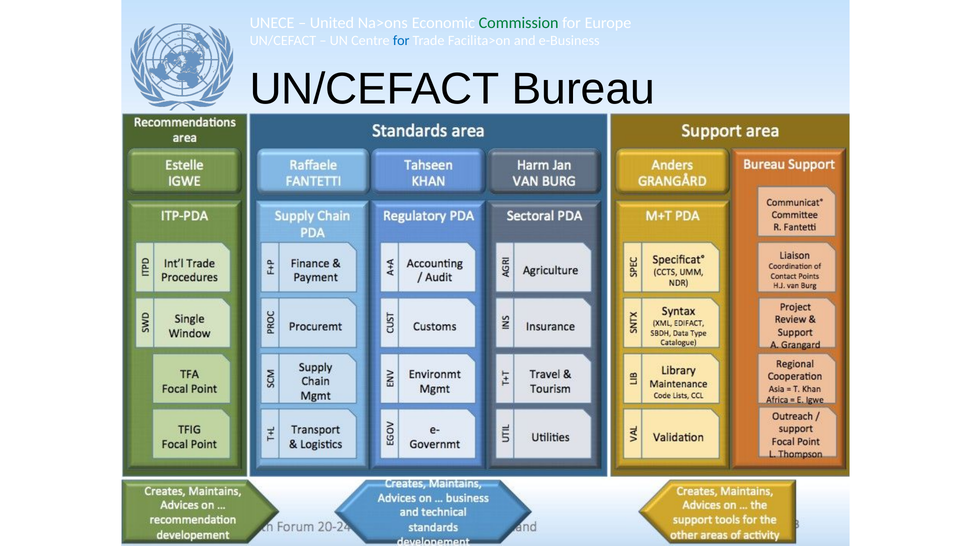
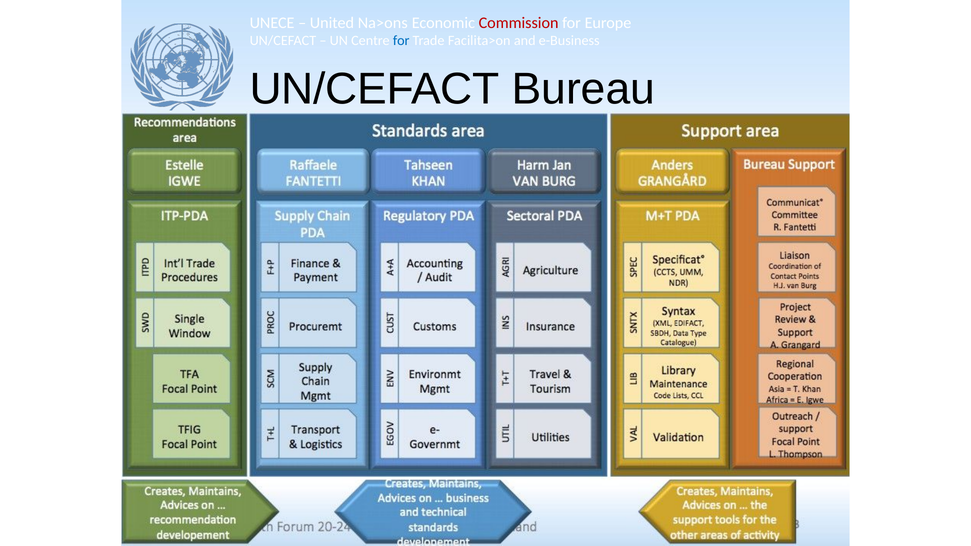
Commission colour: green -> red (519, 23)
